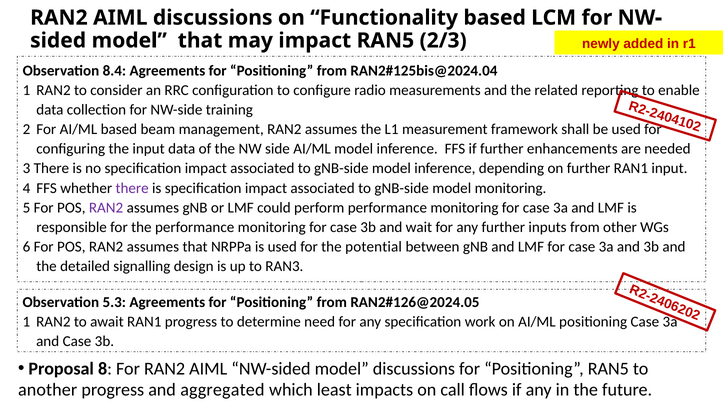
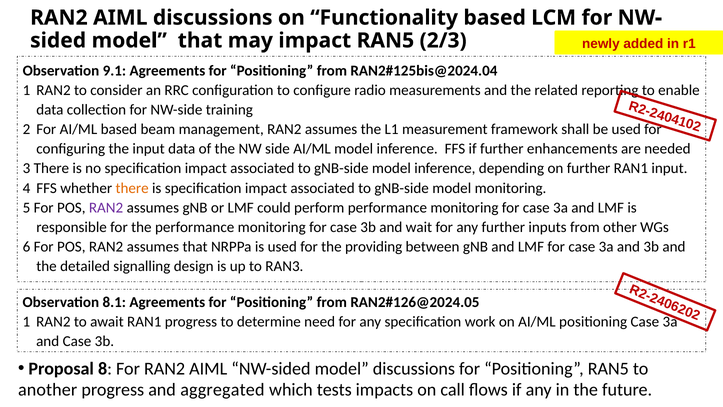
8.4: 8.4 -> 9.1 (114, 71)
there colour: purple -> orange (132, 188)
potential: potential -> providing (374, 247)
5.3: 5.3 -> 8.1 (114, 302)
least: least -> tests (334, 390)
